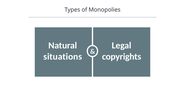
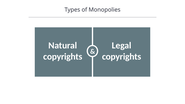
situations: situations -> copyrights (63, 57)
